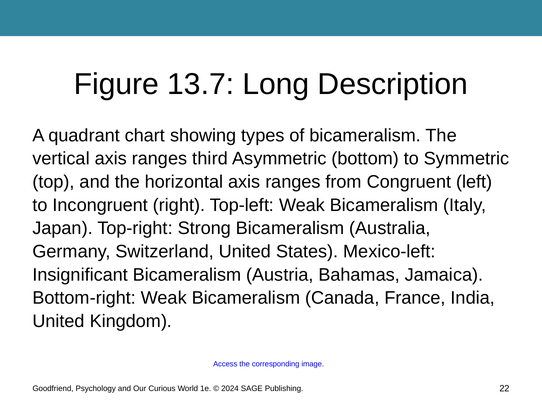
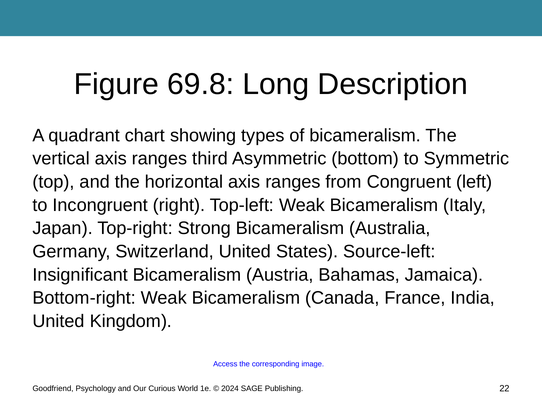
13.7: 13.7 -> 69.8 (201, 84)
Mexico-left: Mexico-left -> Source-left (389, 251)
